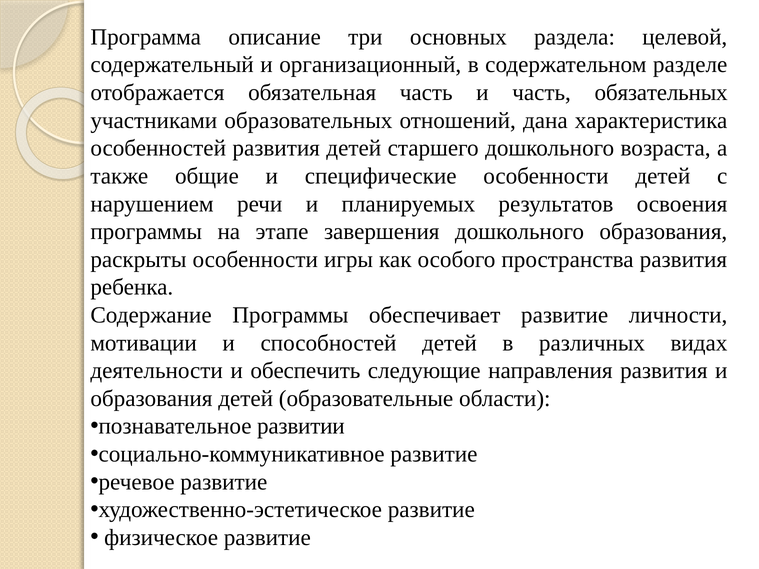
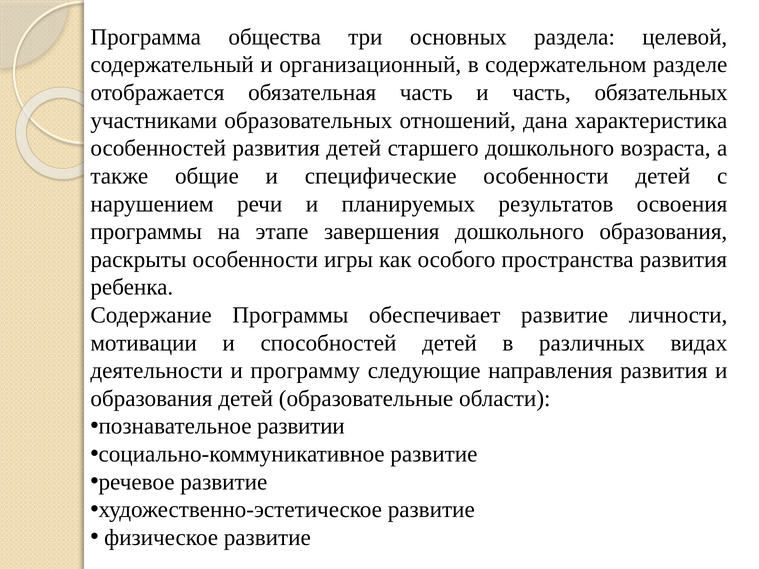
описание: описание -> общества (275, 37)
обеспечить: обеспечить -> программу (305, 371)
